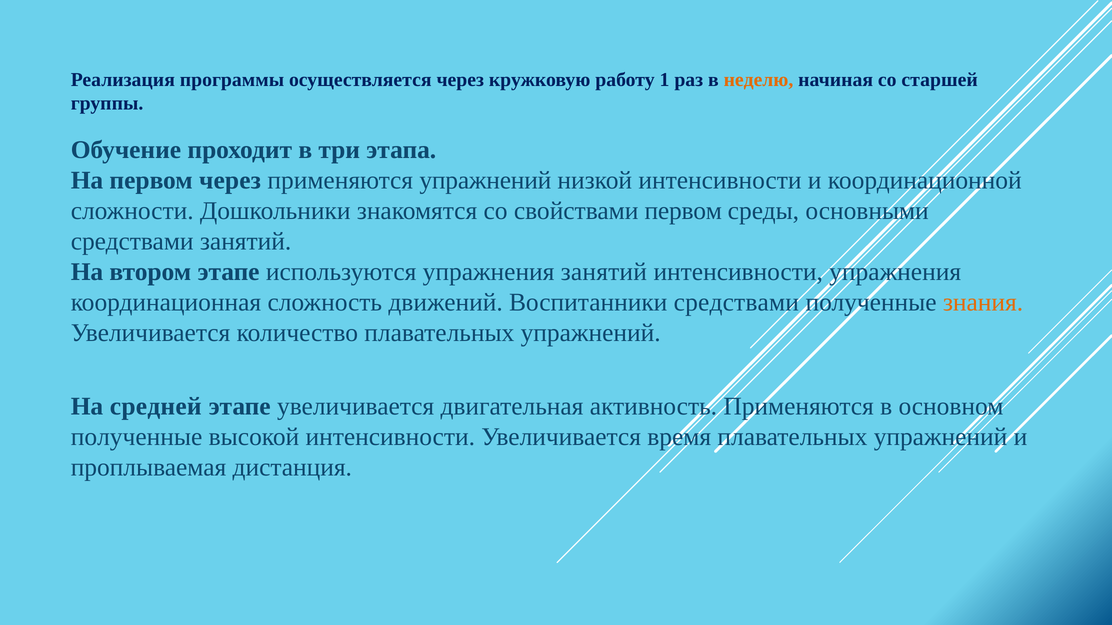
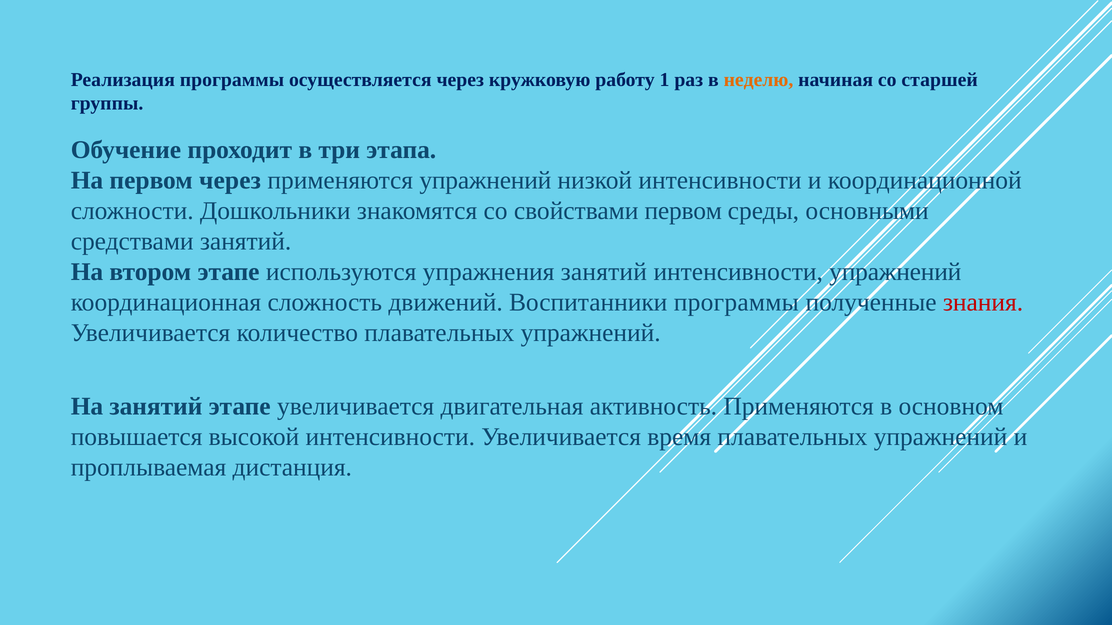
интенсивности упражнения: упражнения -> упражнений (895, 272)
Воспитанники средствами: средствами -> программы (736, 303)
знания colour: orange -> red (983, 303)
На средней: средней -> занятий (156, 406)
полученные: полученные -> повышается (137, 437)
